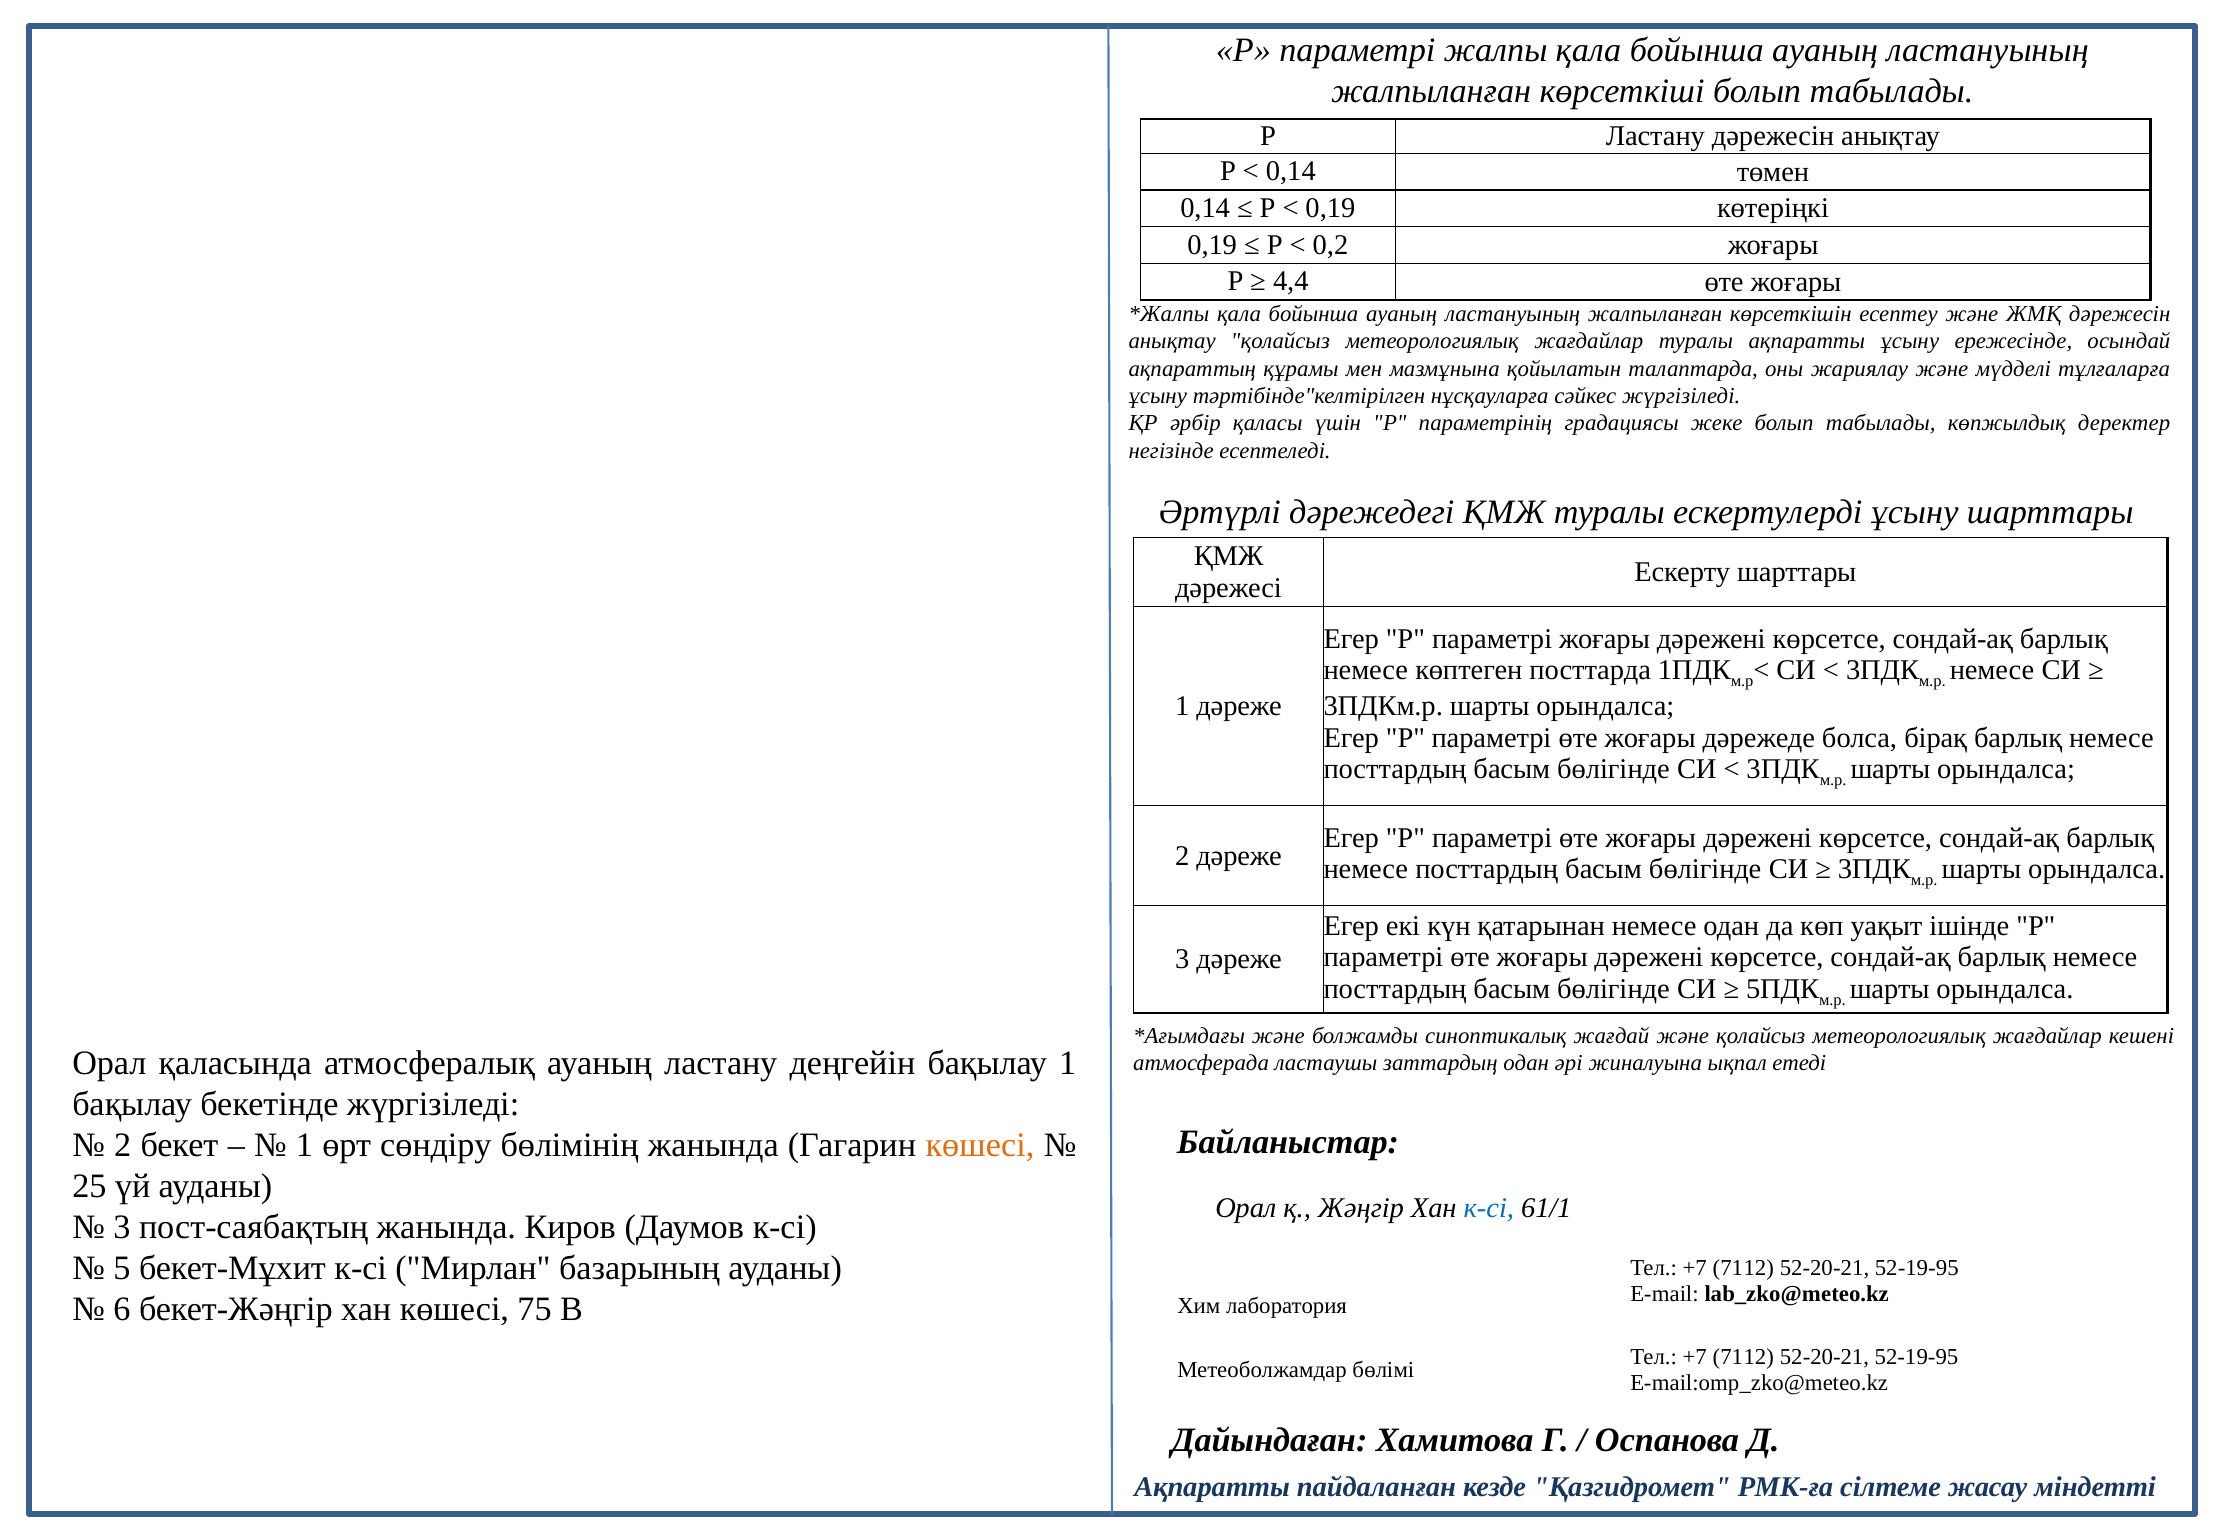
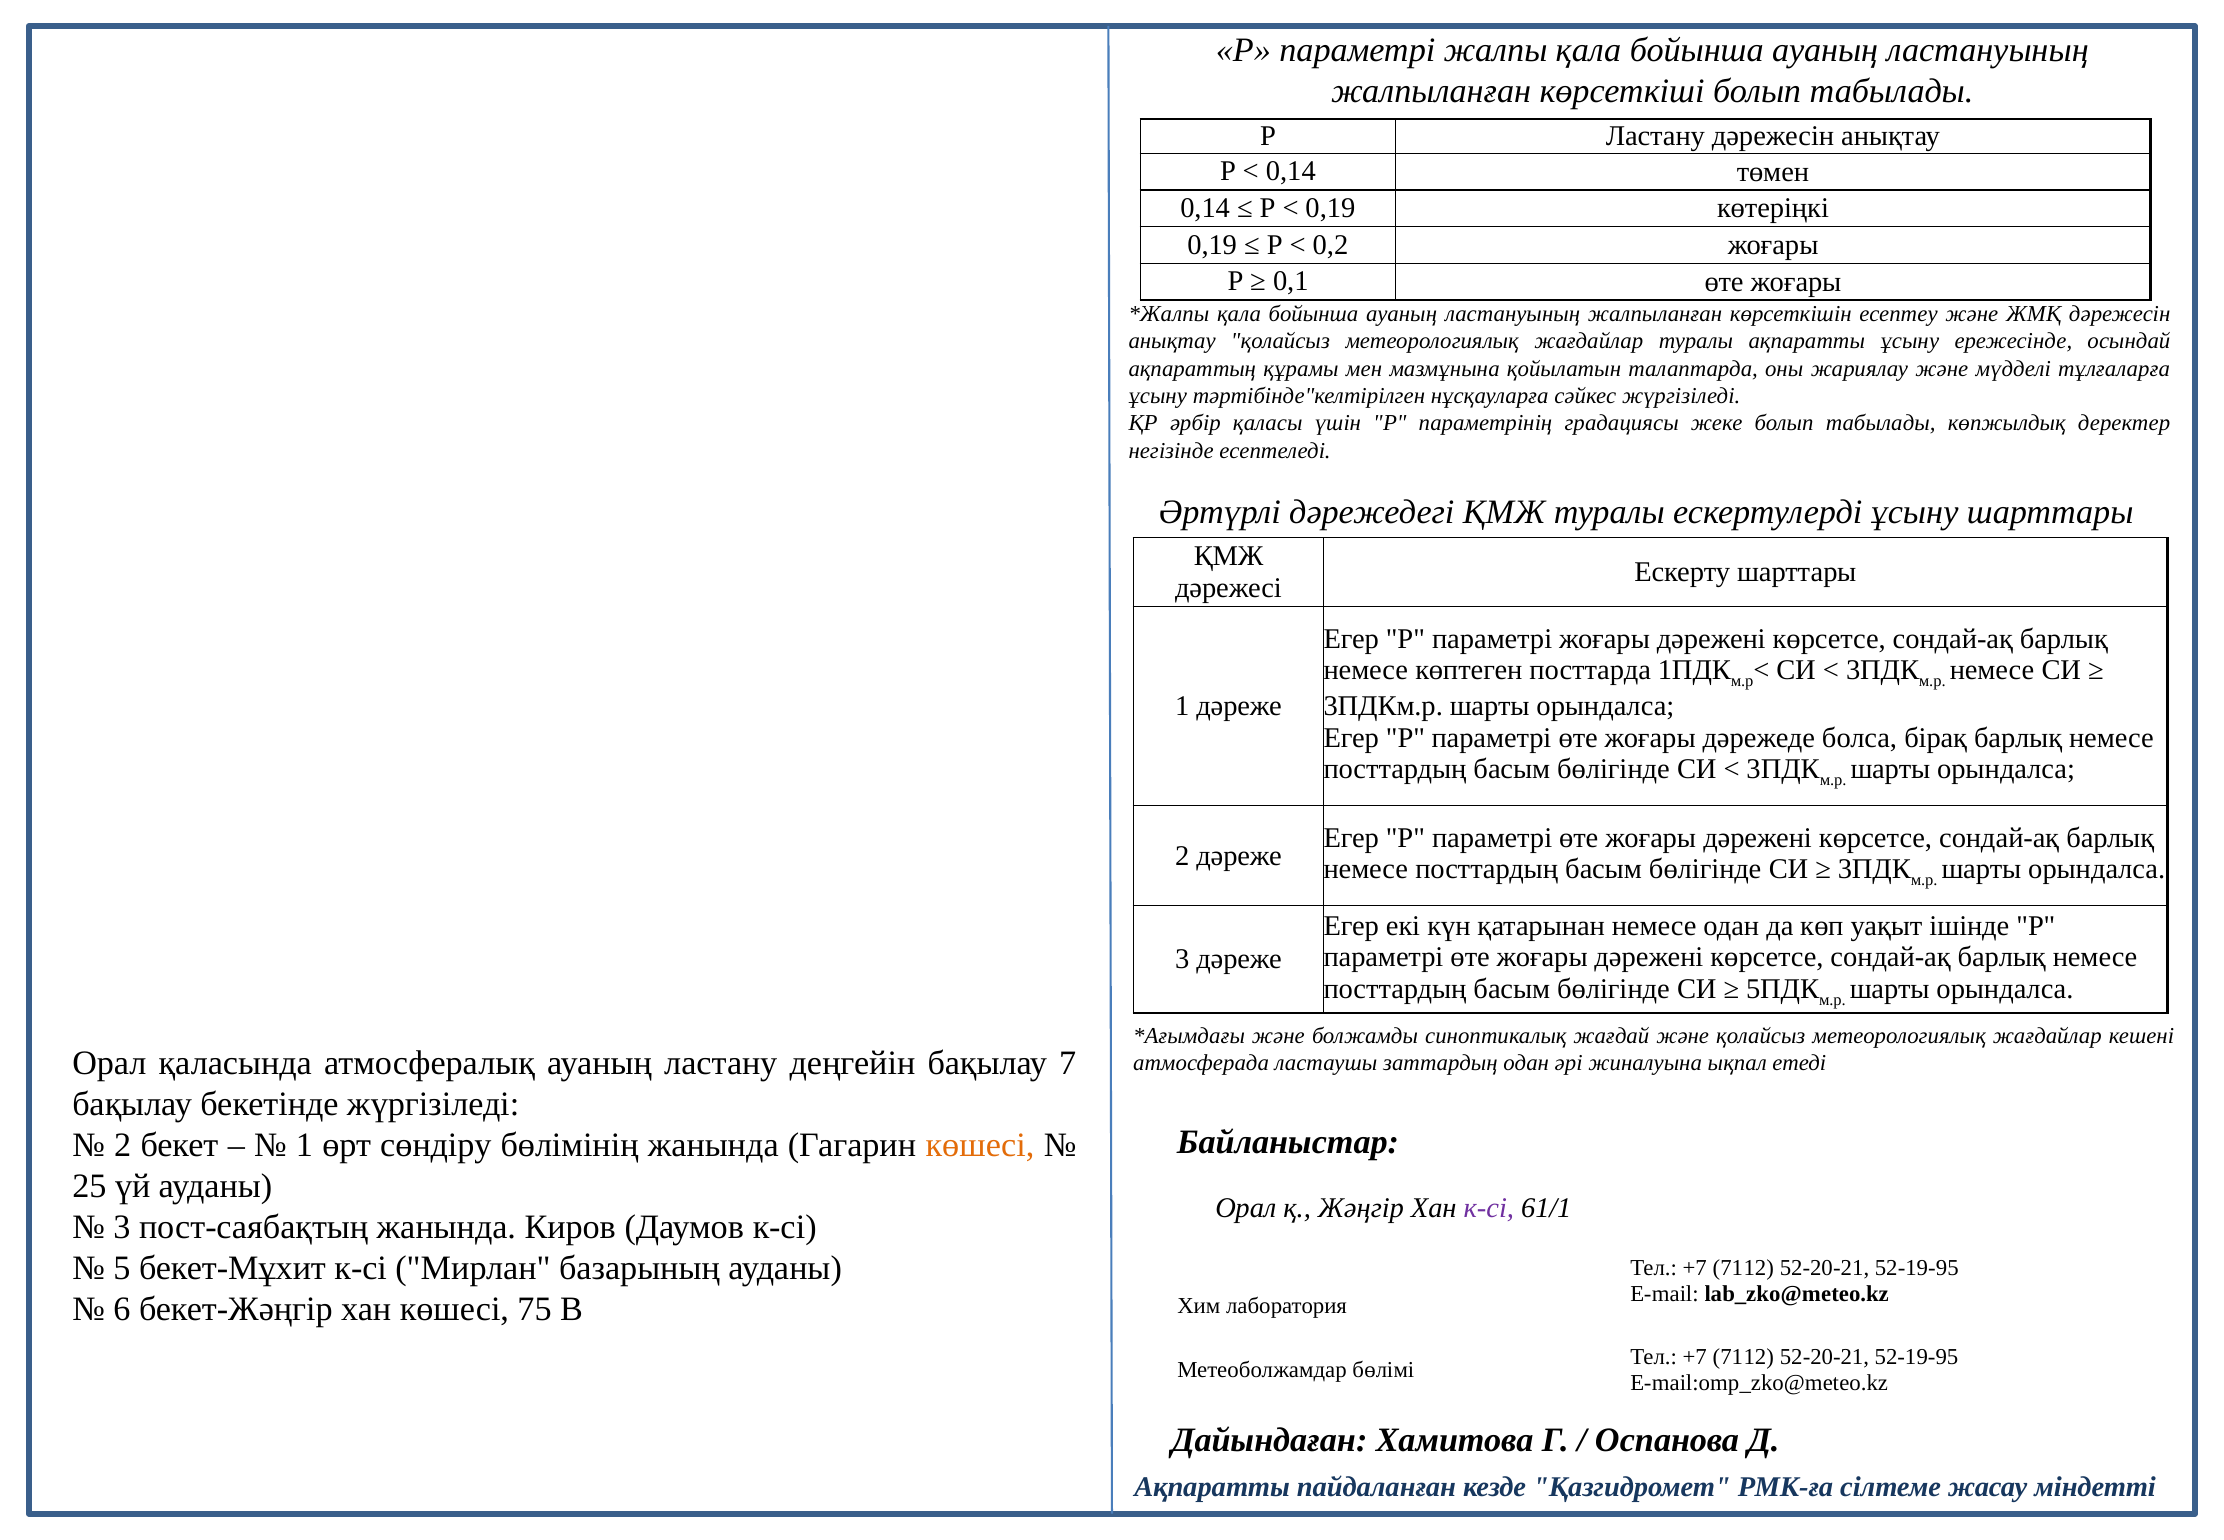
4,4: 4,4 -> 0,1 (1291, 281)
бақылау 1: 1 -> 7 (1068, 1063)
к-сі colour: blue -> purple (1489, 1208)
